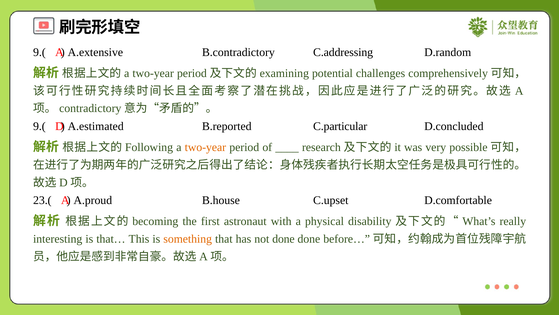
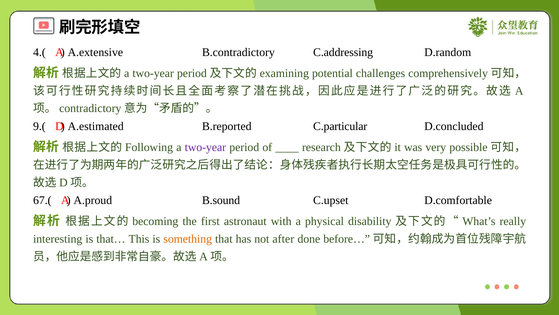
9.(: 9.( -> 4.( (39, 52)
two-year colour: orange -> purple (205, 147)
23.(: 23.( -> 67.( (42, 200)
B.house: B.house -> B.sound (221, 200)
not done: done -> after (283, 239)
